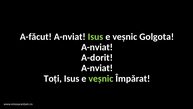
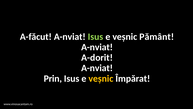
Golgota: Golgota -> Pământ (157, 37)
Toți: Toți -> Prin (53, 78)
veșnic colour: light green -> yellow (101, 78)
